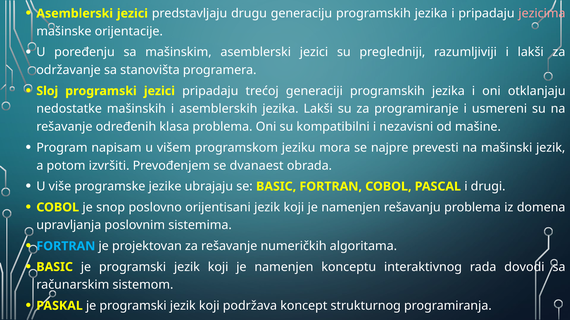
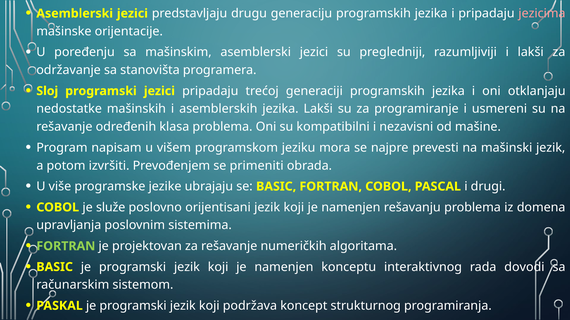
dvanaest: dvanaest -> primeniti (257, 166)
snop: snop -> služe (111, 208)
FORTRAN colour: light blue -> light green (66, 247)
